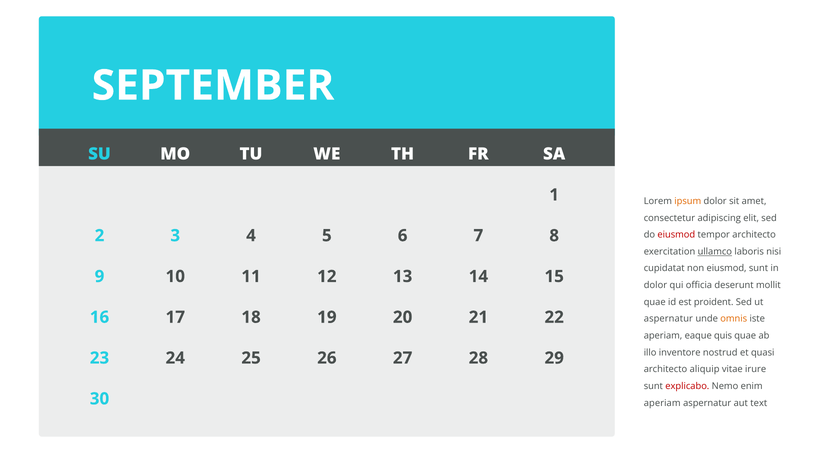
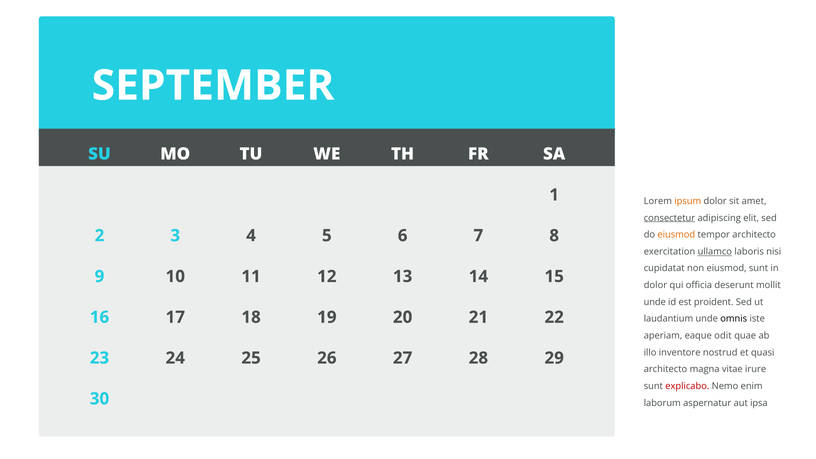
consectetur underline: none -> present (669, 218)
eiusmod colour: red -> orange (676, 235)
quae: quae -> unde (655, 302)
aspernatur: aspernatur -> laudantium (668, 319)
omnis colour: orange -> black (734, 319)
quis: quis -> odit (723, 336)
aliquip: aliquip -> magna (705, 369)
aperiam: aperiam -> laborum (662, 403)
text: text -> ipsa (759, 403)
